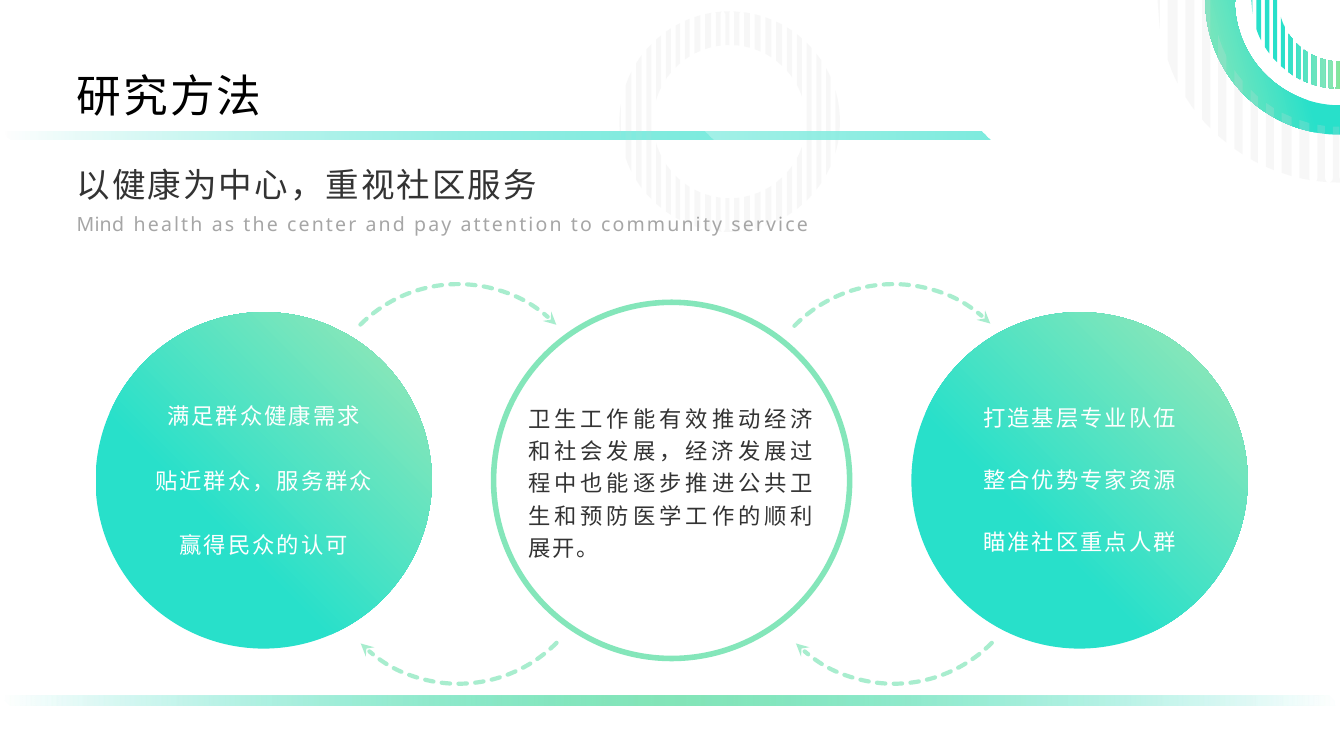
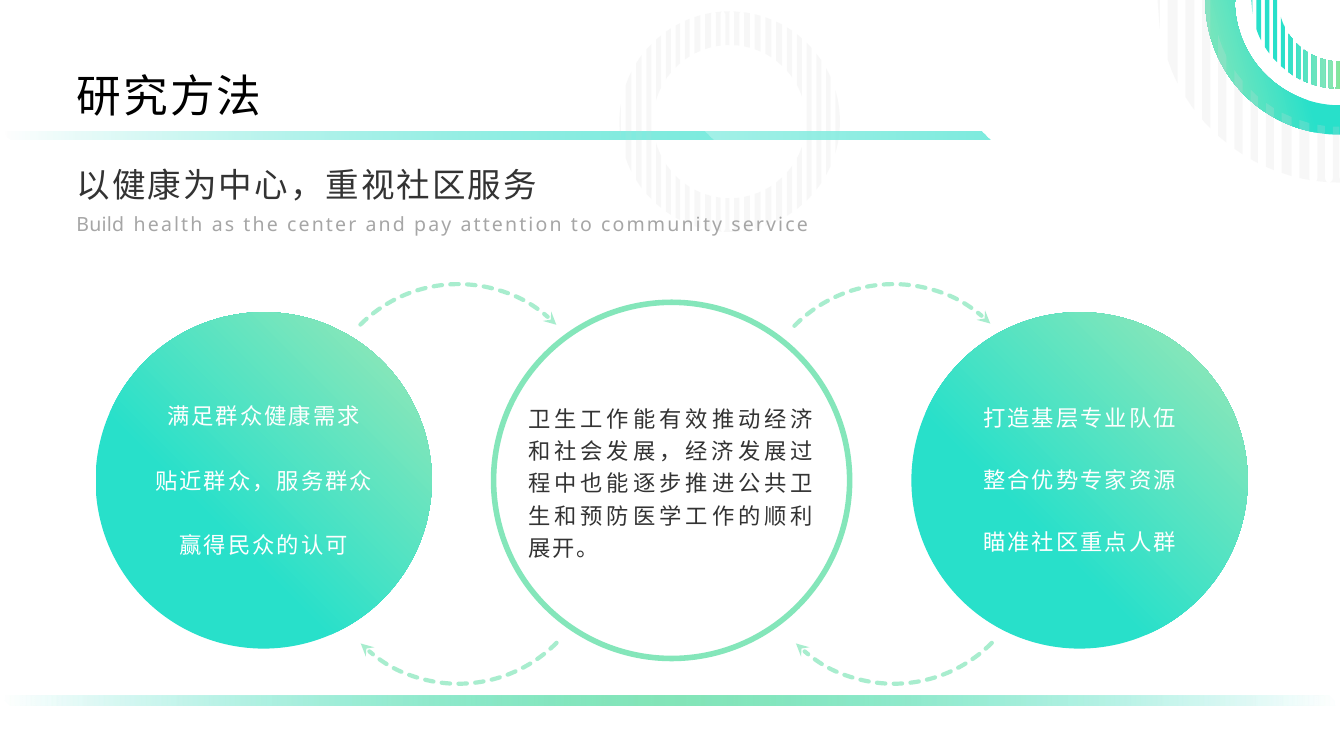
Mind: Mind -> Build (100, 225)
